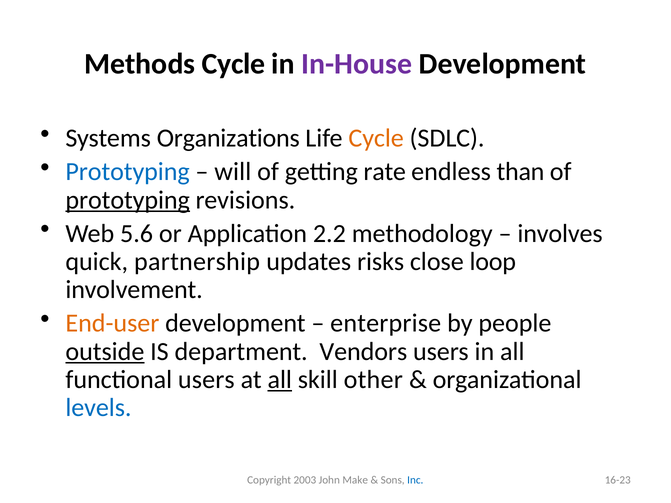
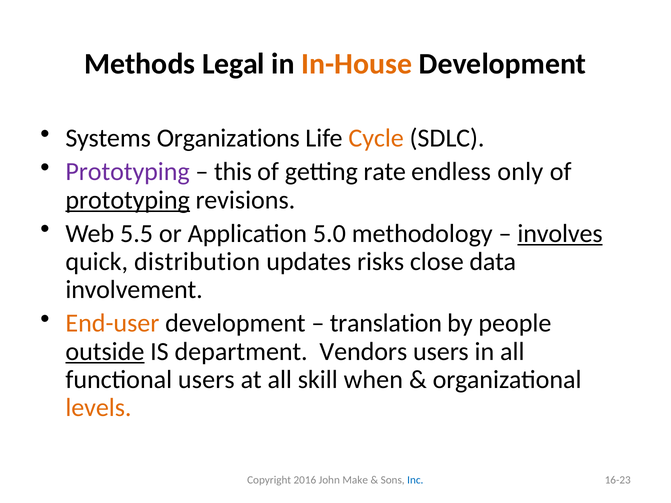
Methods Cycle: Cycle -> Legal (233, 64)
In-House colour: purple -> orange (357, 64)
Prototyping colour: blue -> purple (128, 172)
will: will -> this (233, 172)
than: than -> only (520, 172)
5.6: 5.6 -> 5.5 (137, 234)
2.2: 2.2 -> 5.0 (329, 234)
involves underline: none -> present (560, 234)
partnership: partnership -> distribution (197, 262)
loop: loop -> data (493, 262)
enterprise: enterprise -> translation (386, 323)
all underline: present -> none (280, 380)
other: other -> when (373, 380)
levels colour: blue -> orange (98, 408)
2003: 2003 -> 2016 (305, 480)
